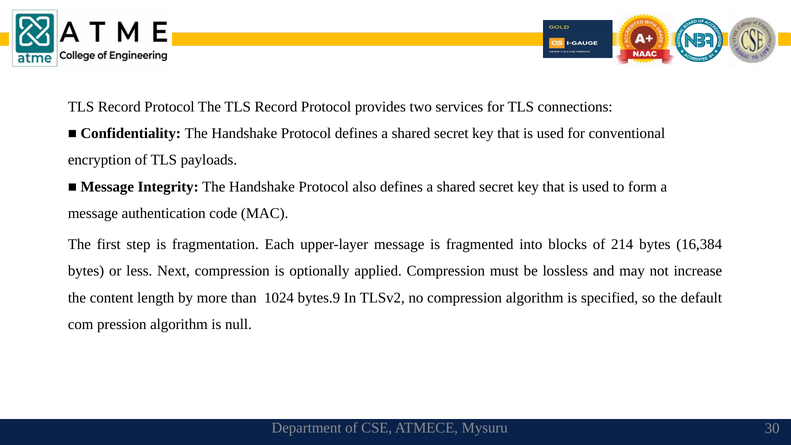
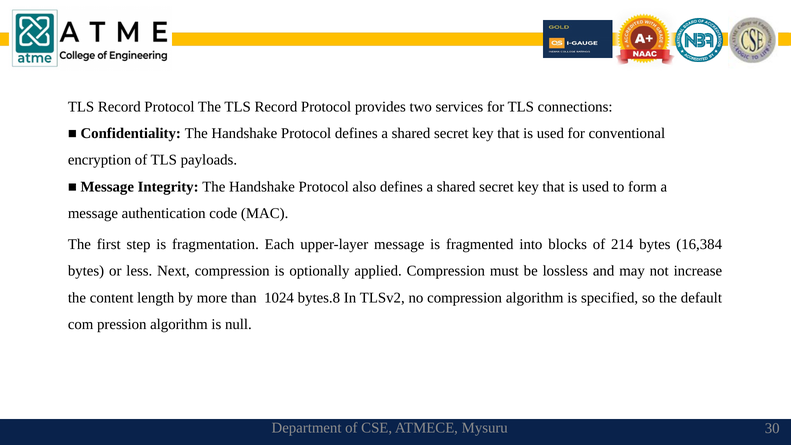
bytes.9: bytes.9 -> bytes.8 (319, 298)
